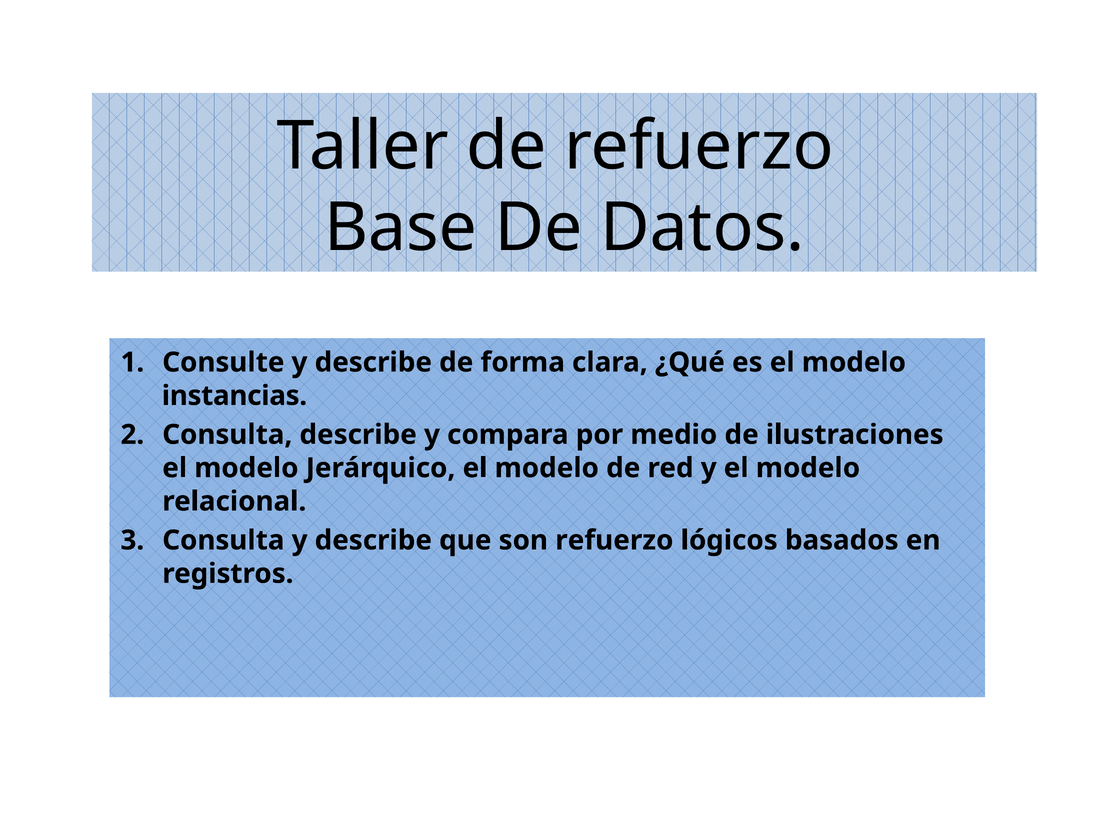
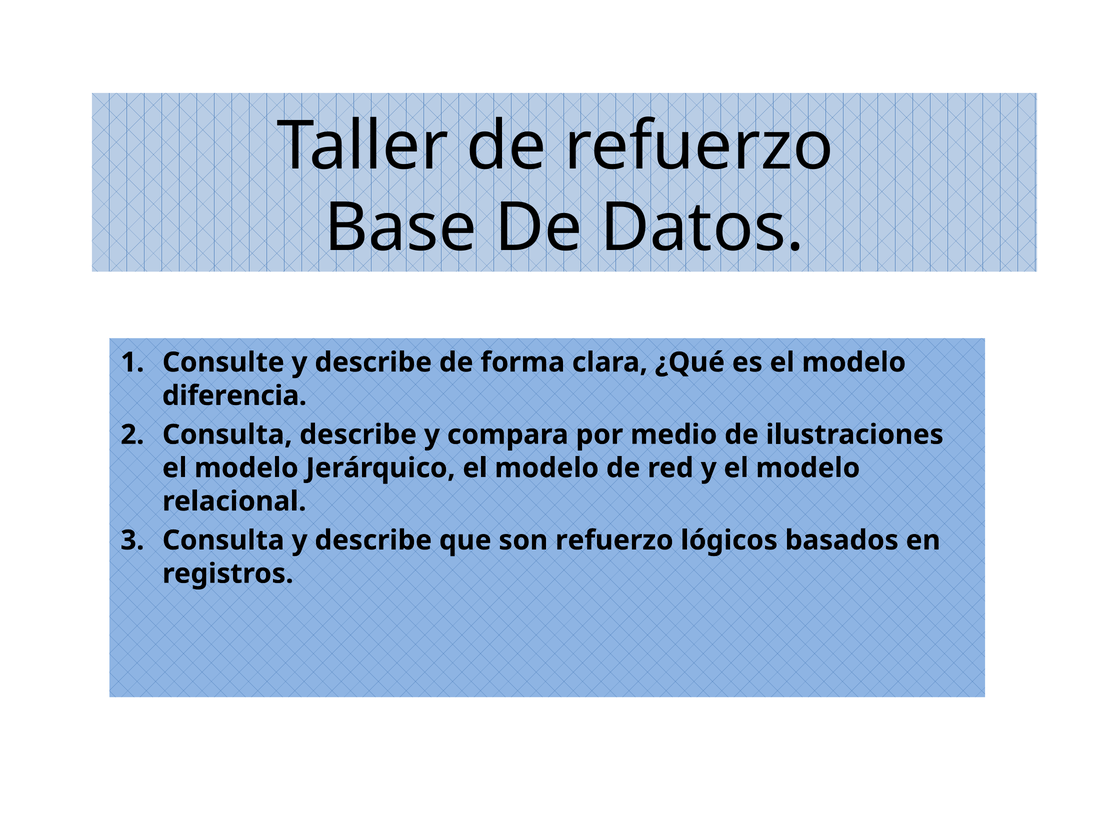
instancias: instancias -> diferencia (234, 396)
